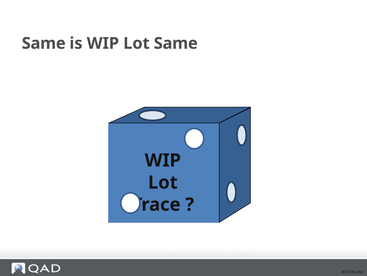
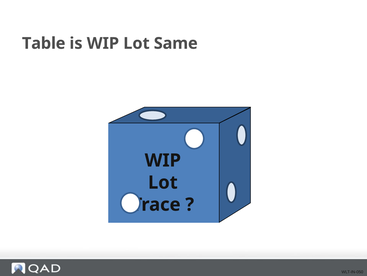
Same: Same -> Table (44, 43)
